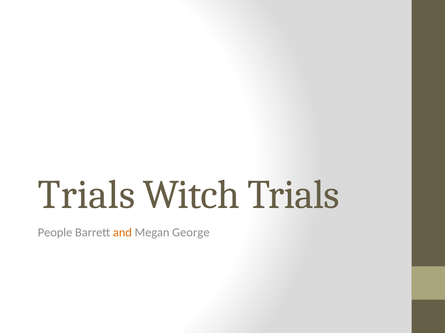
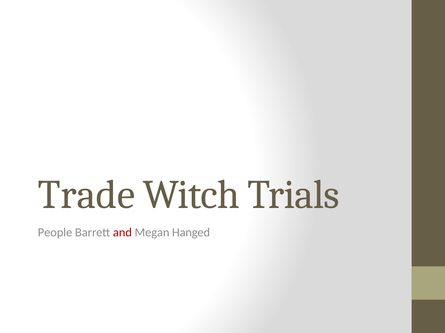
Trials: Trials -> Trade (87, 195)
and colour: orange -> red (122, 233)
George: George -> Hanged (191, 233)
